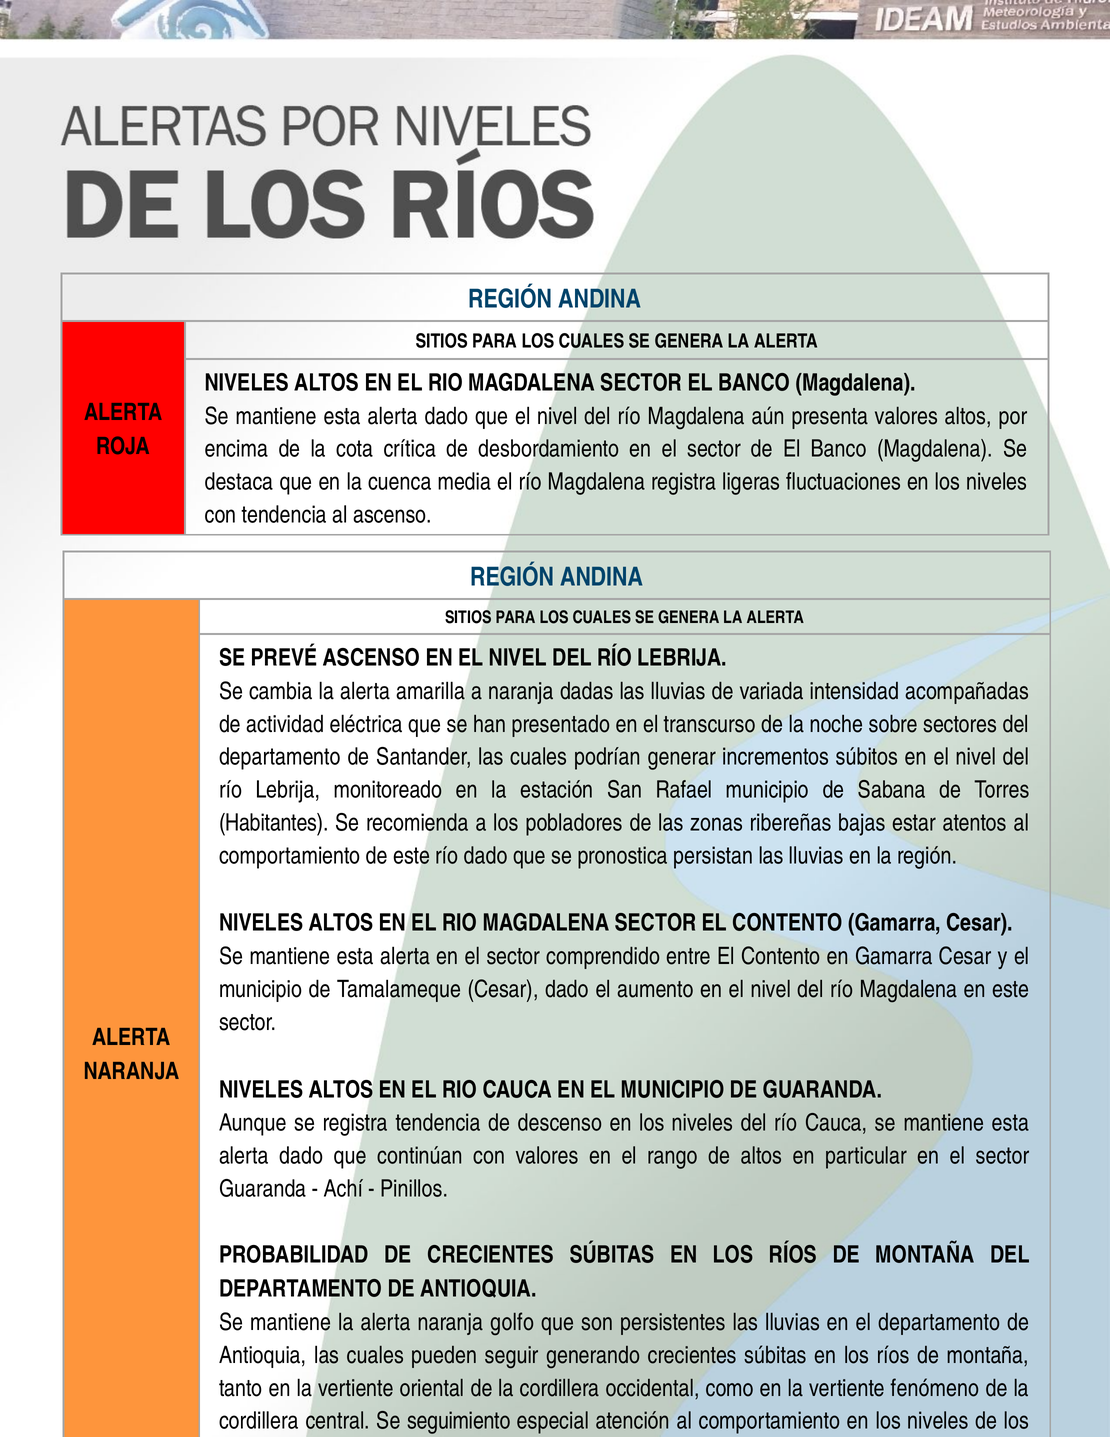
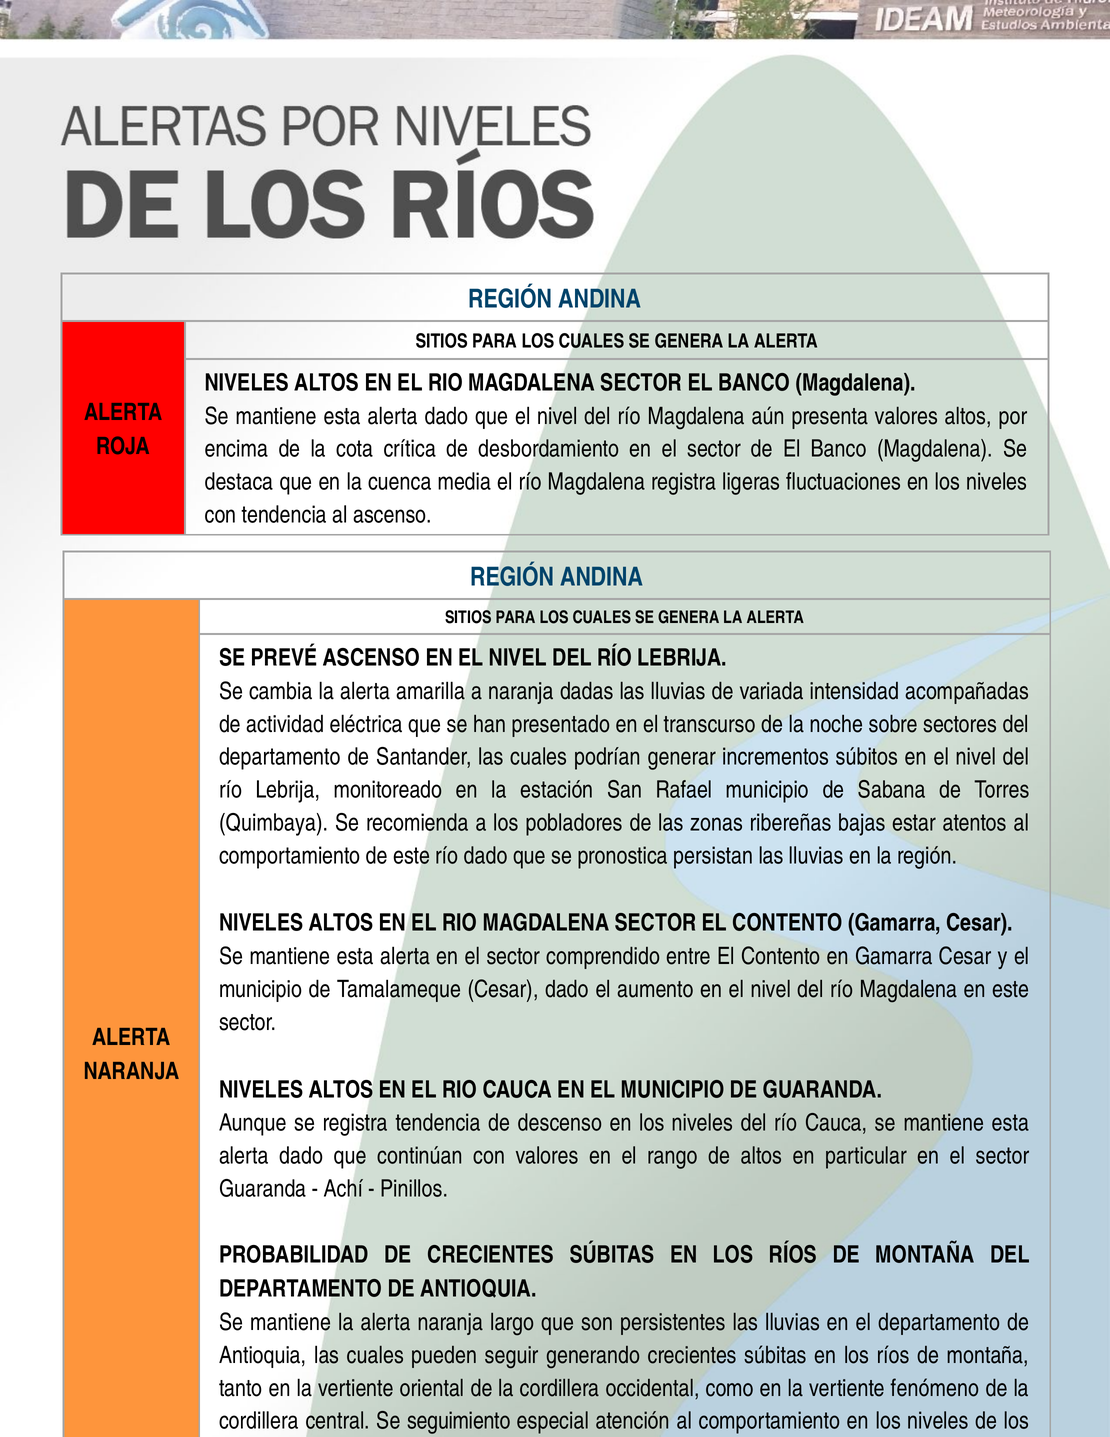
Habitantes: Habitantes -> Quimbaya (274, 823)
golfo: golfo -> largo (512, 1322)
